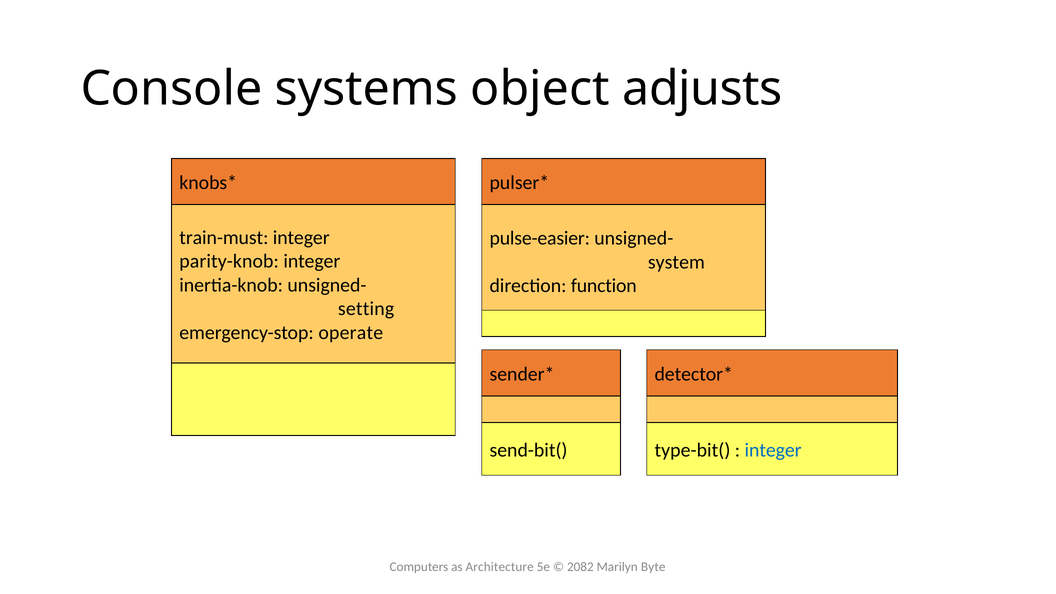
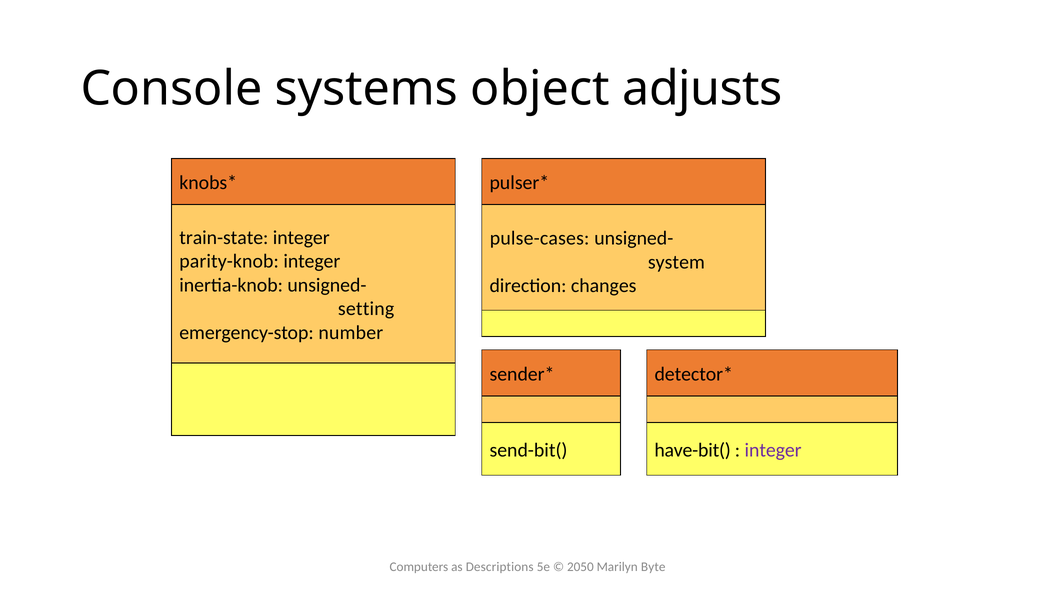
train-must: train-must -> train-state (224, 238)
pulse-easier: pulse-easier -> pulse-cases (540, 238)
function: function -> changes (604, 286)
operate: operate -> number (351, 333)
type-bit(: type-bit( -> have-bit( (693, 450)
integer colour: blue -> purple (773, 450)
Architecture: Architecture -> Descriptions (500, 567)
2082: 2082 -> 2050 (580, 567)
